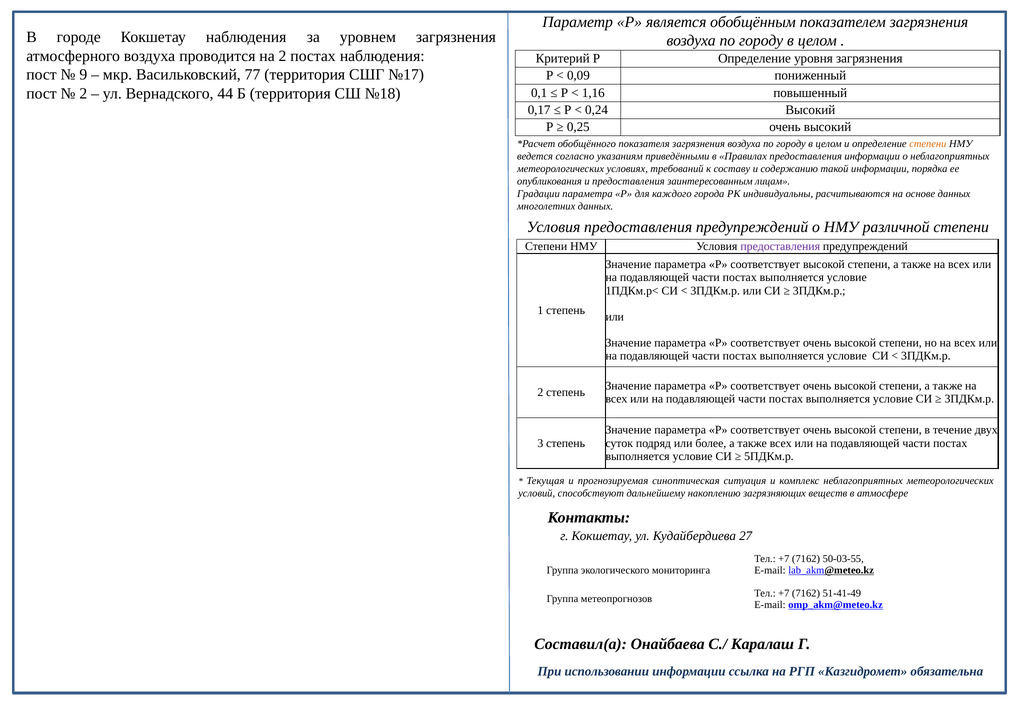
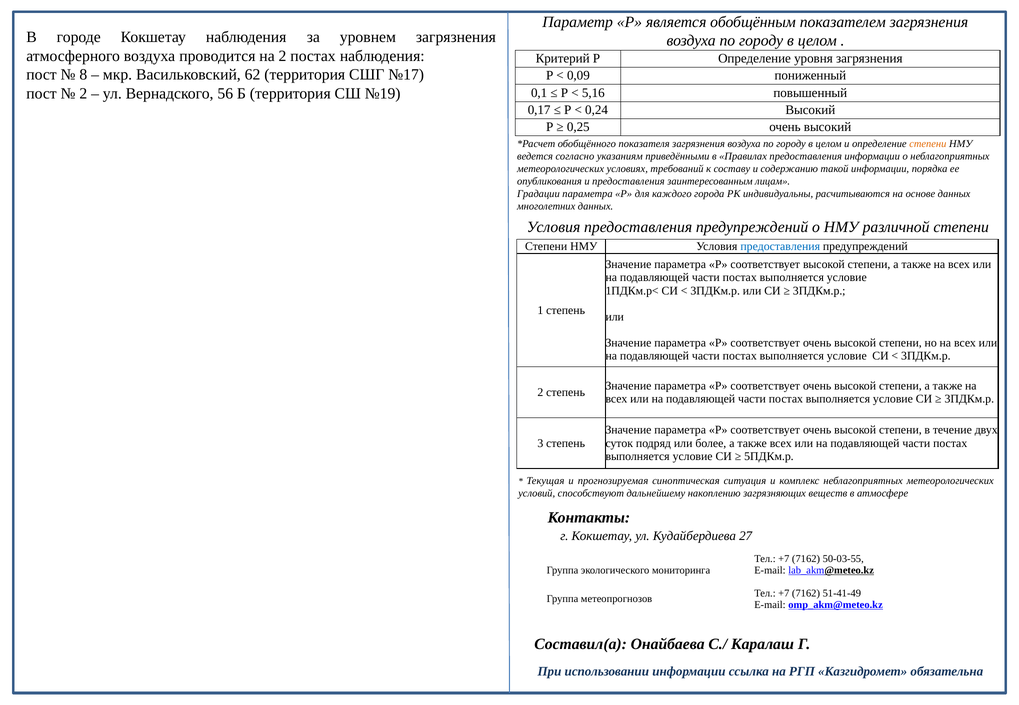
9: 9 -> 8 (83, 75)
77: 77 -> 62 (253, 75)
44: 44 -> 56 (225, 94)
№18: №18 -> №19 (383, 94)
1,16: 1,16 -> 5,16 (593, 93)
предоставления colour: purple -> blue (780, 247)
